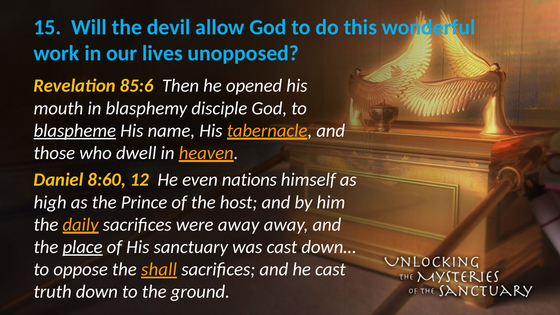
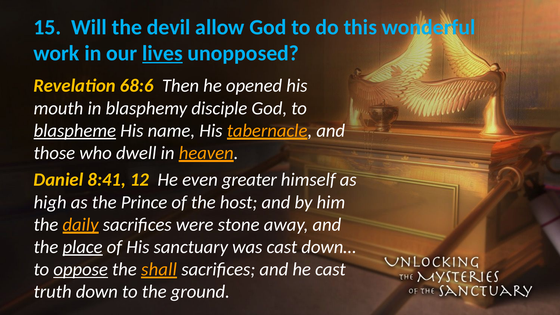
lives underline: none -> present (163, 53)
85:6: 85:6 -> 68:6 (137, 86)
8:60: 8:60 -> 8:41 (107, 180)
nations: nations -> greater (249, 180)
were away: away -> stone (239, 225)
oppose underline: none -> present (81, 269)
